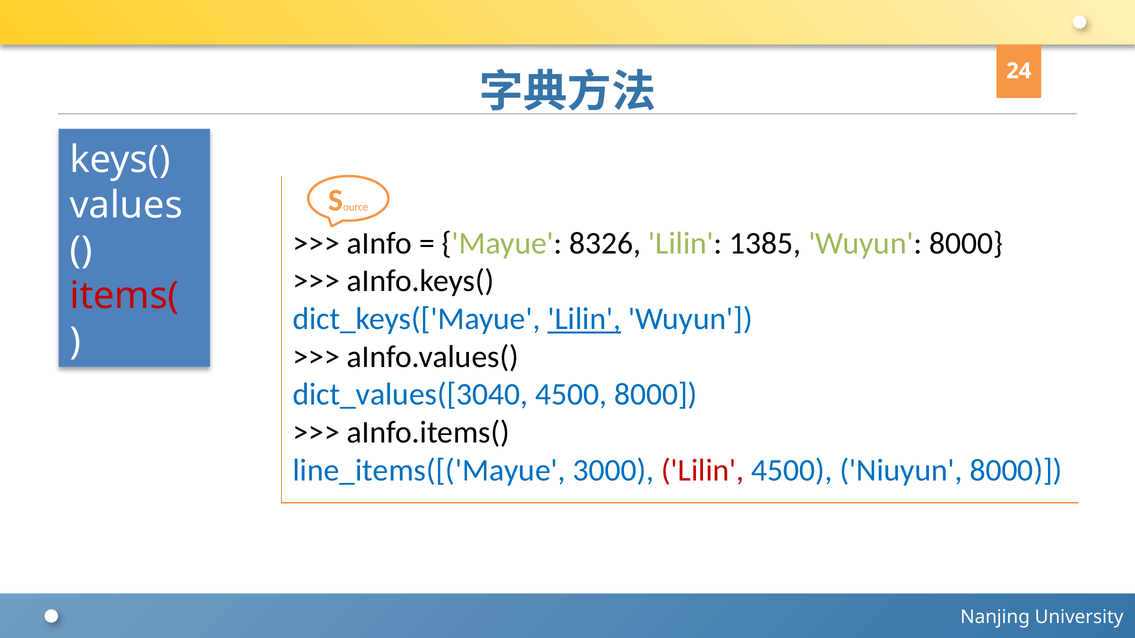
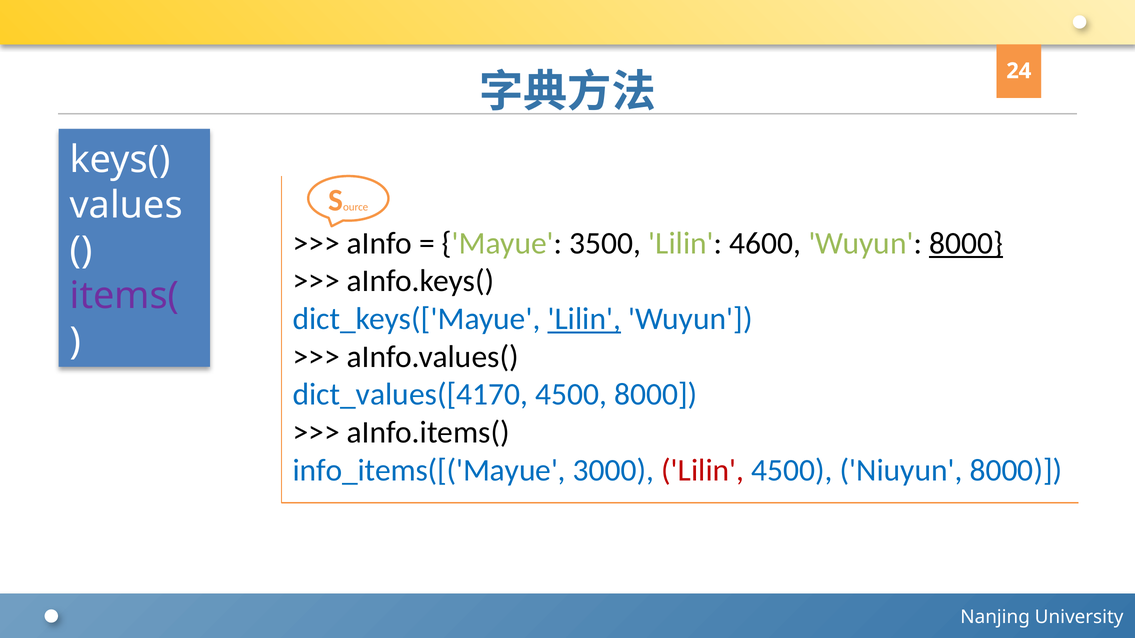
8326: 8326 -> 3500 (605, 243)
1385: 1385 -> 4600 (765, 243)
8000 underline: none -> present (966, 243)
items( colour: red -> purple (125, 296)
dict_values([3040: dict_values([3040 -> dict_values([4170 (410, 395)
line_items([('Mayue: line_items([('Mayue -> info_items([('Mayue (429, 471)
